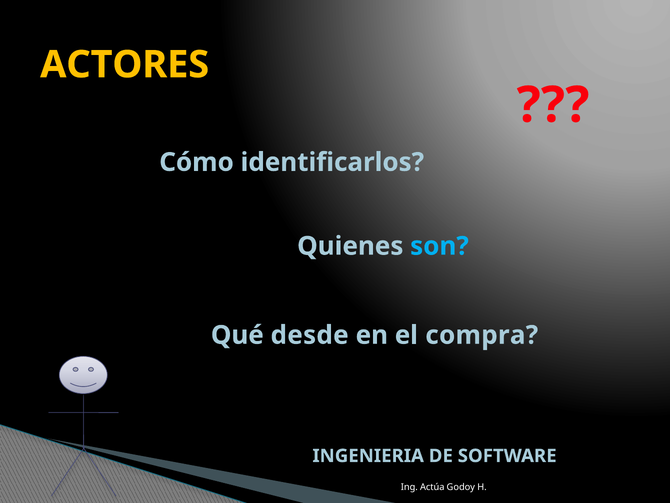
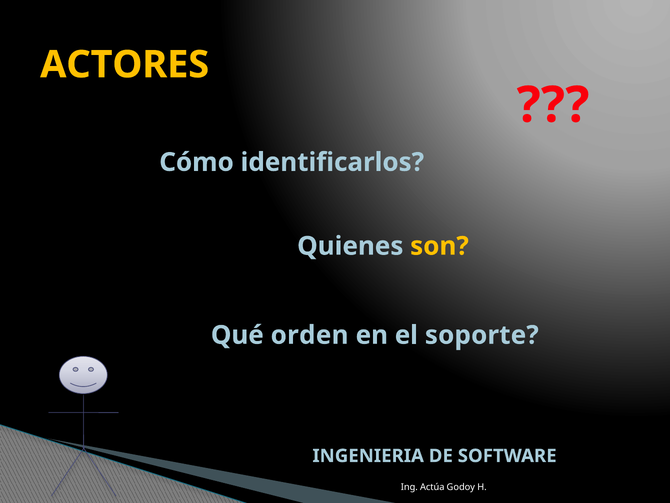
son colour: light blue -> yellow (439, 246)
desde: desde -> orden (310, 335)
compra: compra -> soporte (482, 335)
